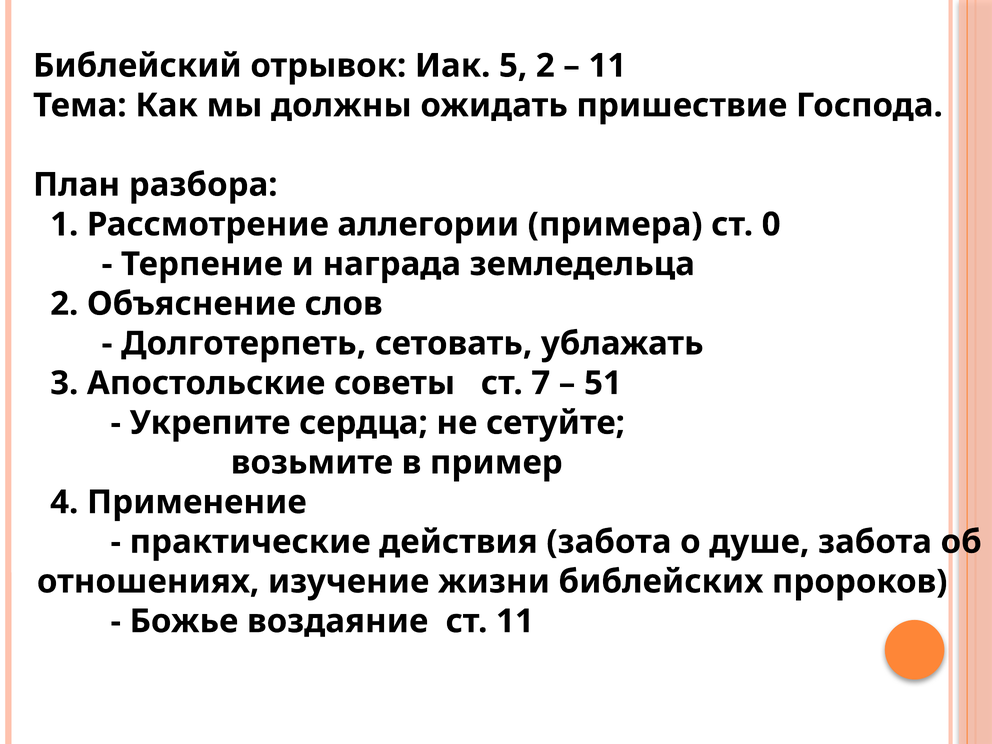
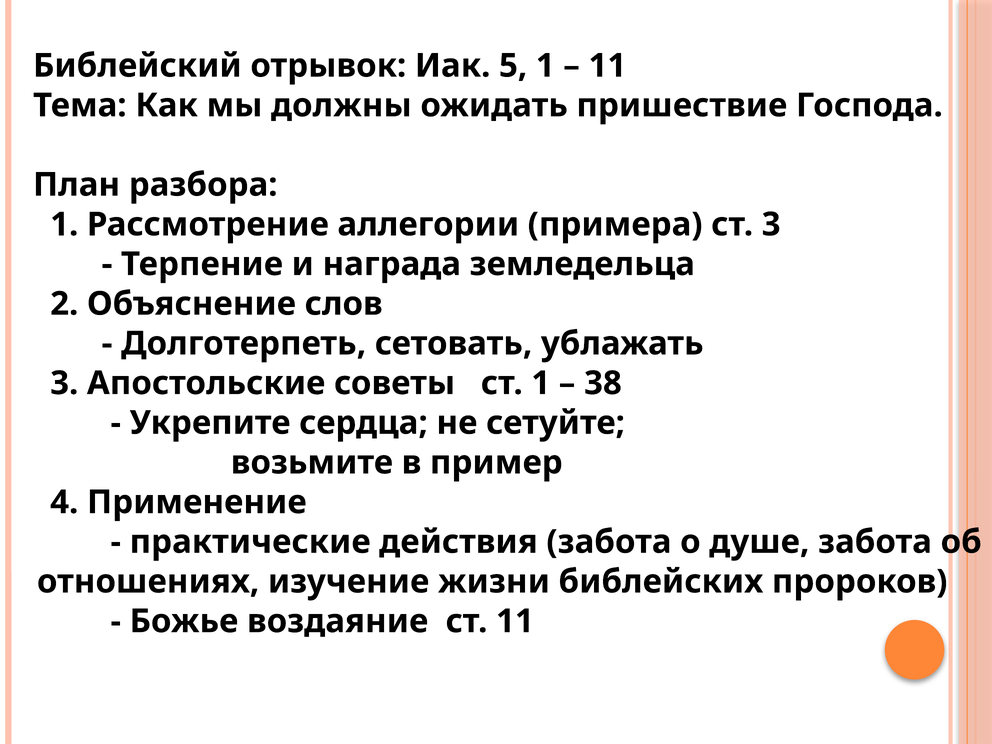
5 2: 2 -> 1 (545, 66)
ст 0: 0 -> 3 (771, 224)
ст 7: 7 -> 1 (541, 383)
51: 51 -> 38 (603, 383)
